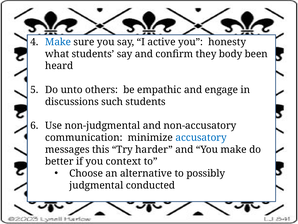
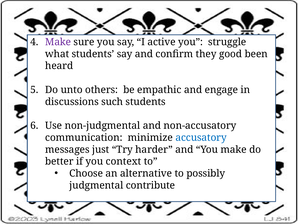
Make colour: blue -> purple (58, 42)
honesty: honesty -> struggle (227, 42)
body: body -> good (231, 54)
this: this -> just (101, 149)
conducted: conducted -> contribute (151, 185)
